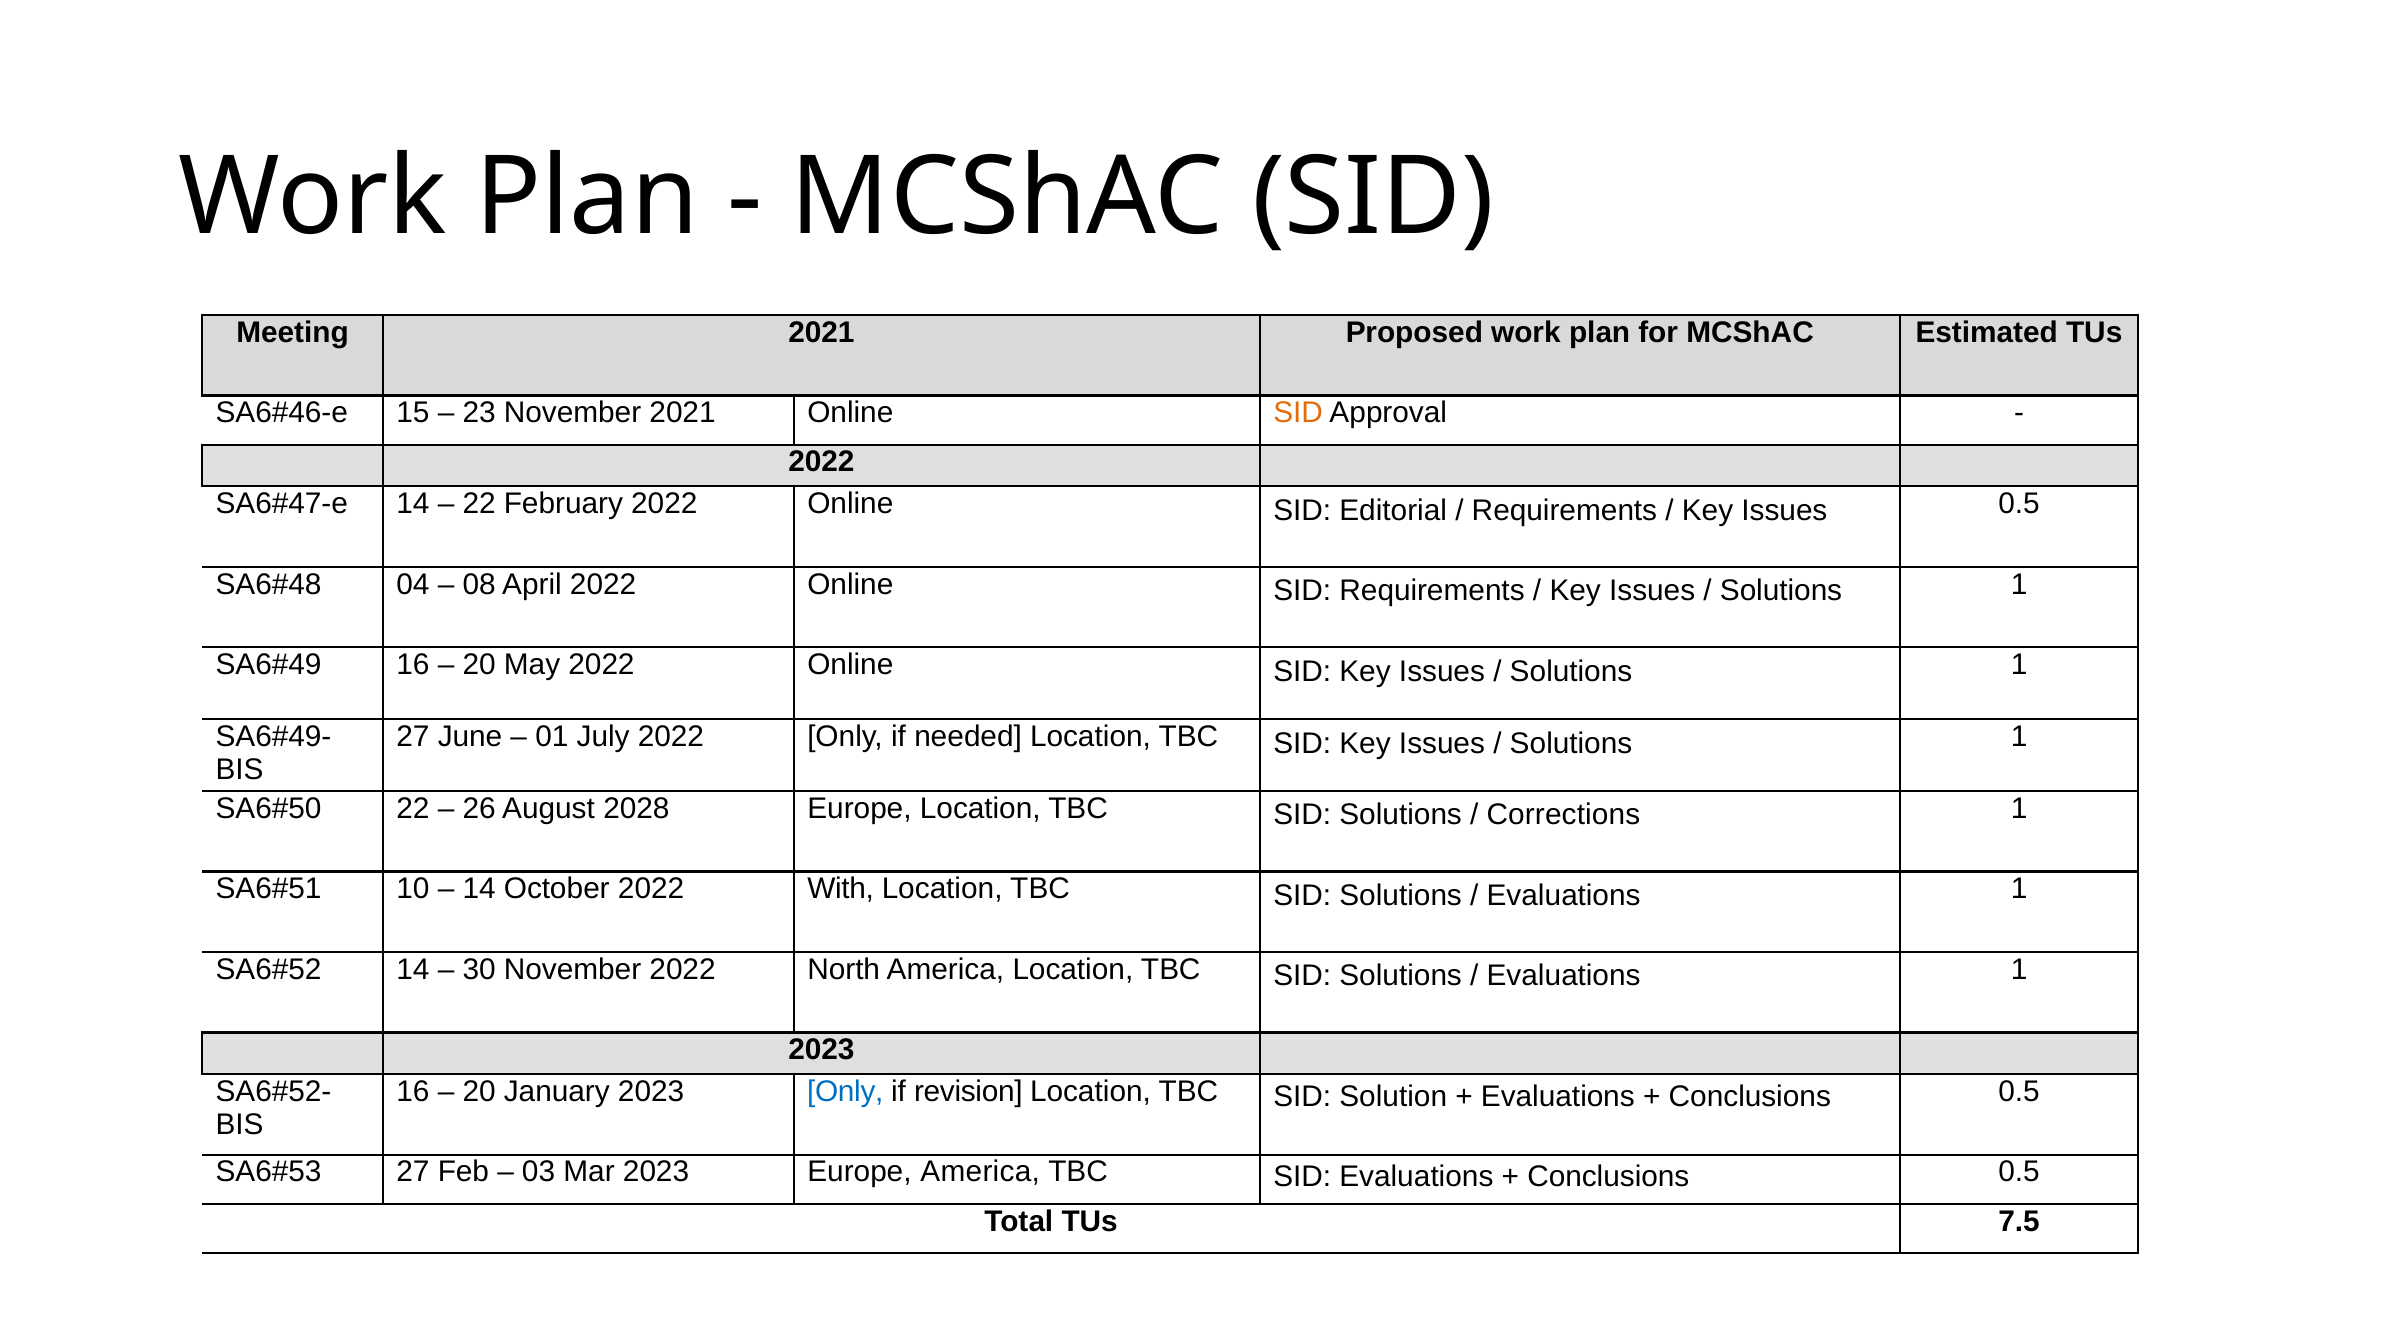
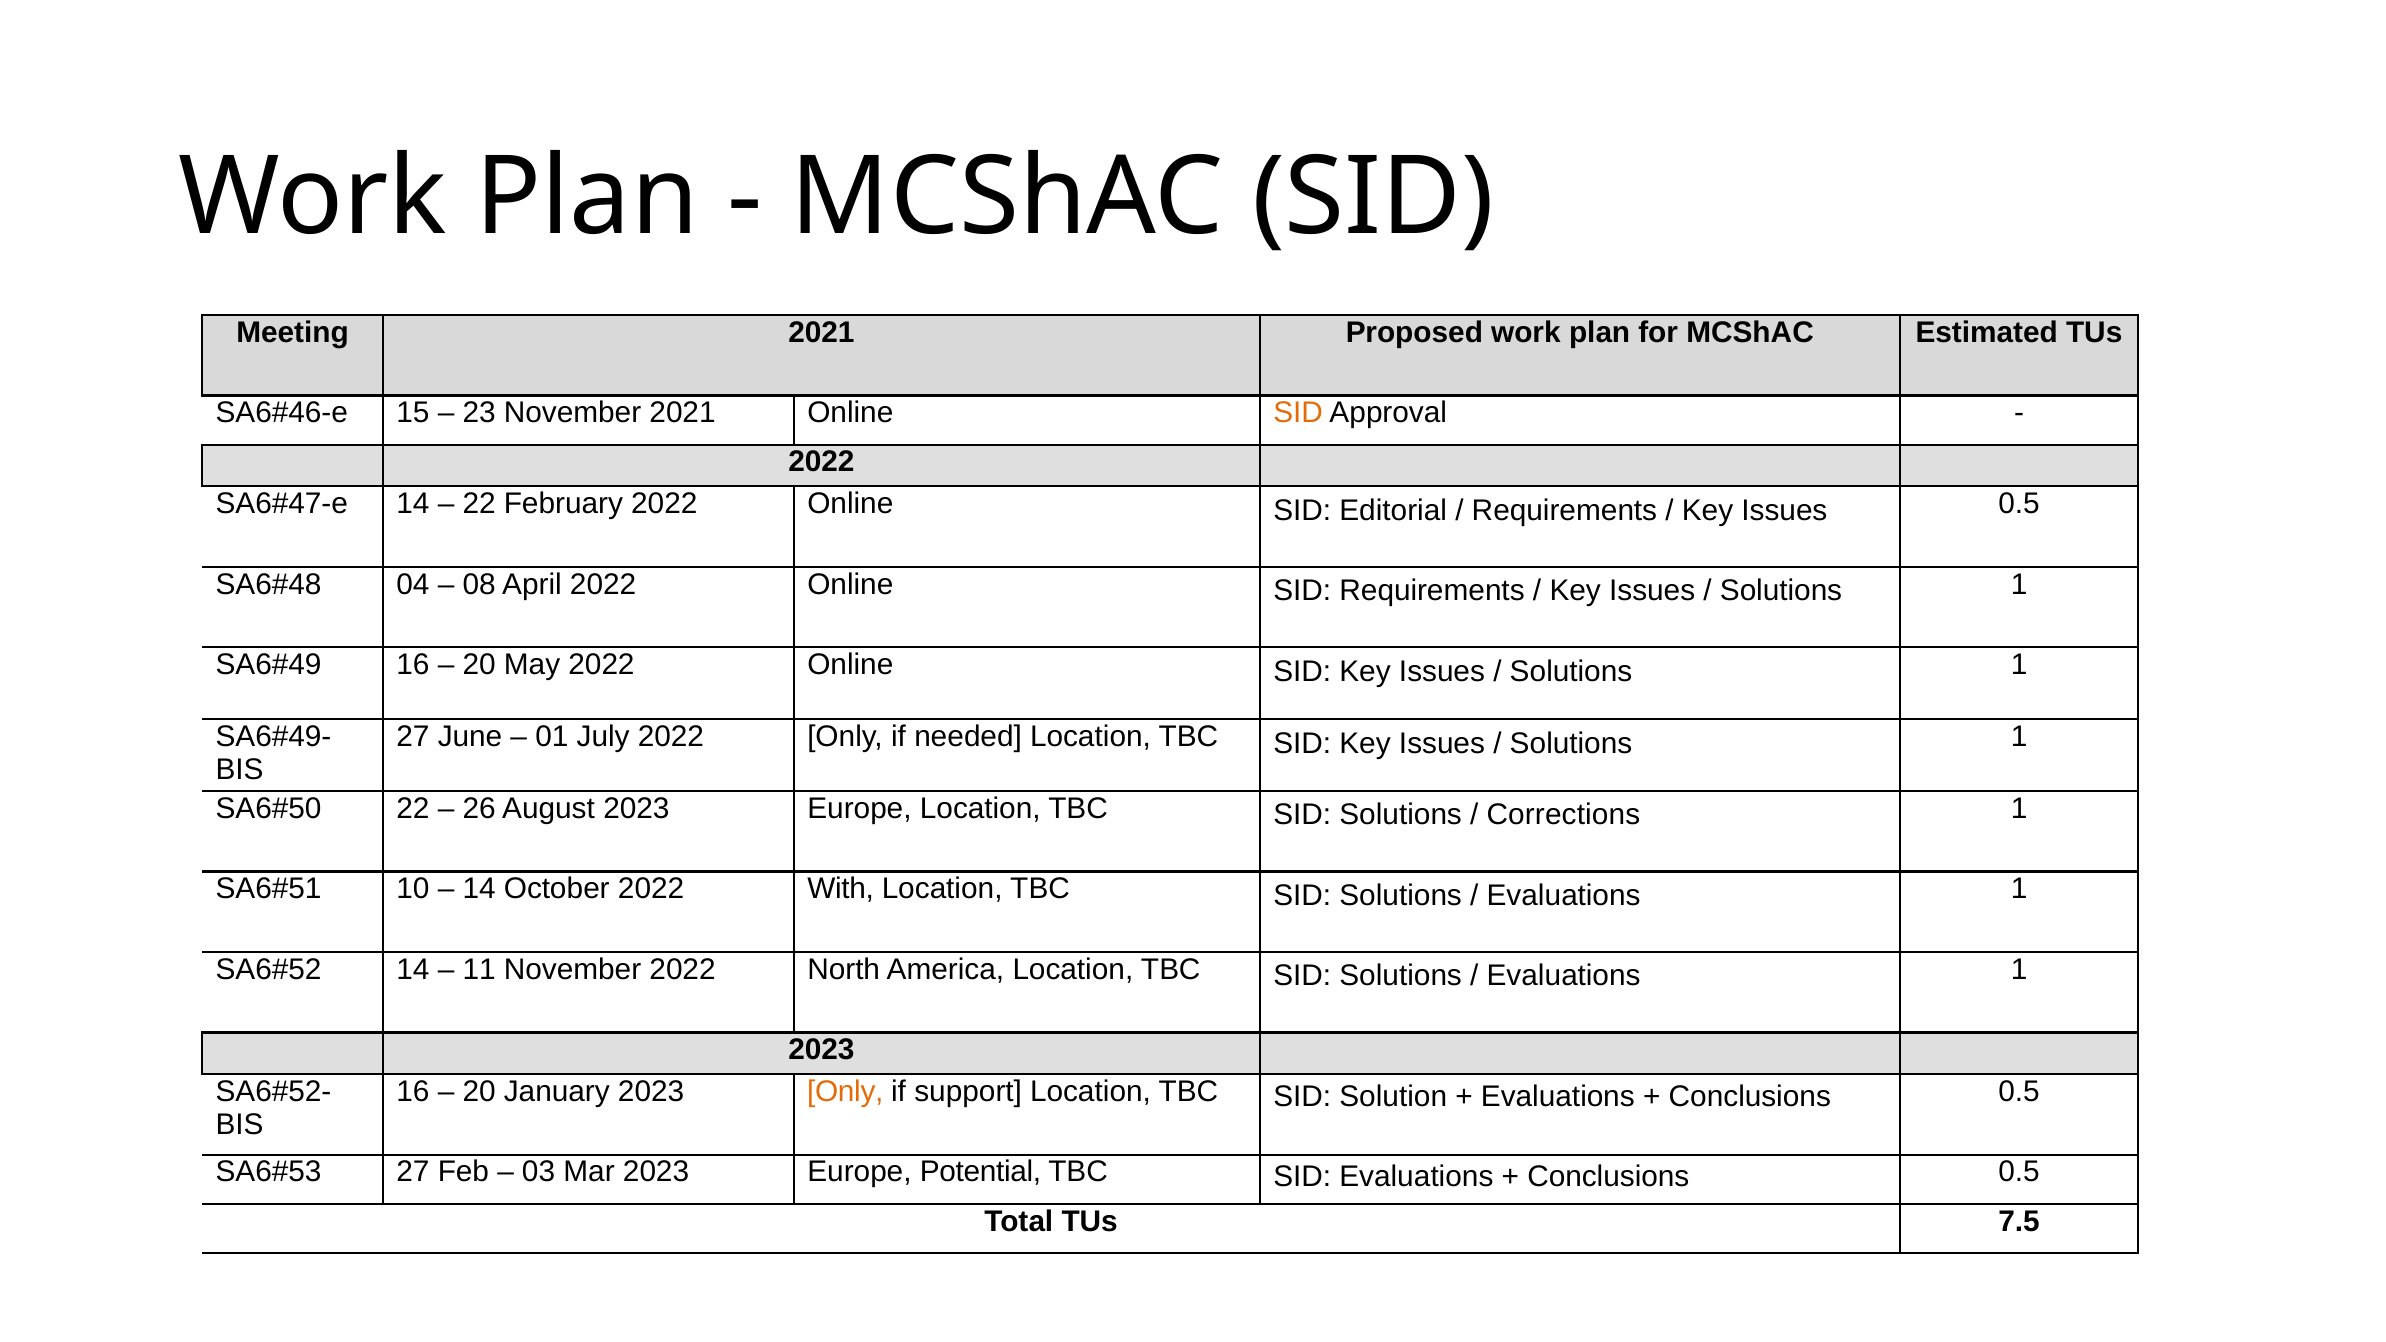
August 2028: 2028 -> 2023 (636, 808)
30: 30 -> 11 (479, 969)
Only colour: blue -> orange (845, 1092)
revision: revision -> support (968, 1092)
Europe America: America -> Potential (980, 1172)
